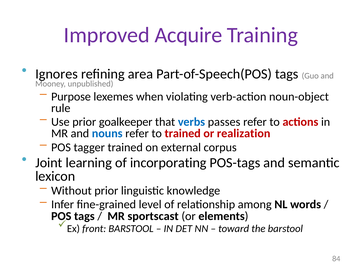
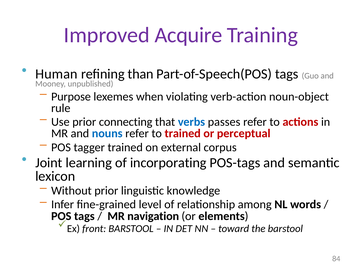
Ignores: Ignores -> Human (57, 74)
area: area -> than (141, 74)
goalkeeper: goalkeeper -> connecting (126, 122)
realization: realization -> perceptual (244, 134)
sportscast: sportscast -> navigation (153, 216)
